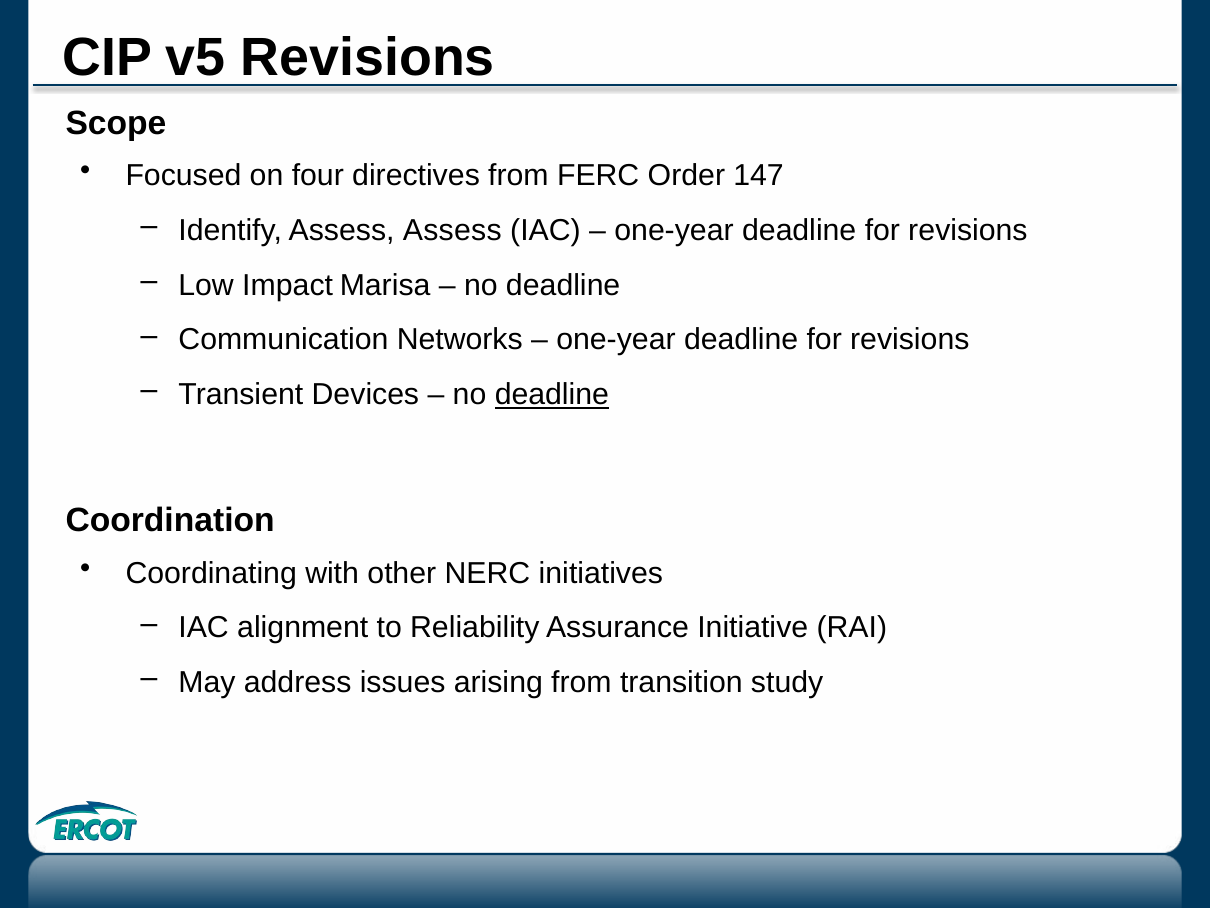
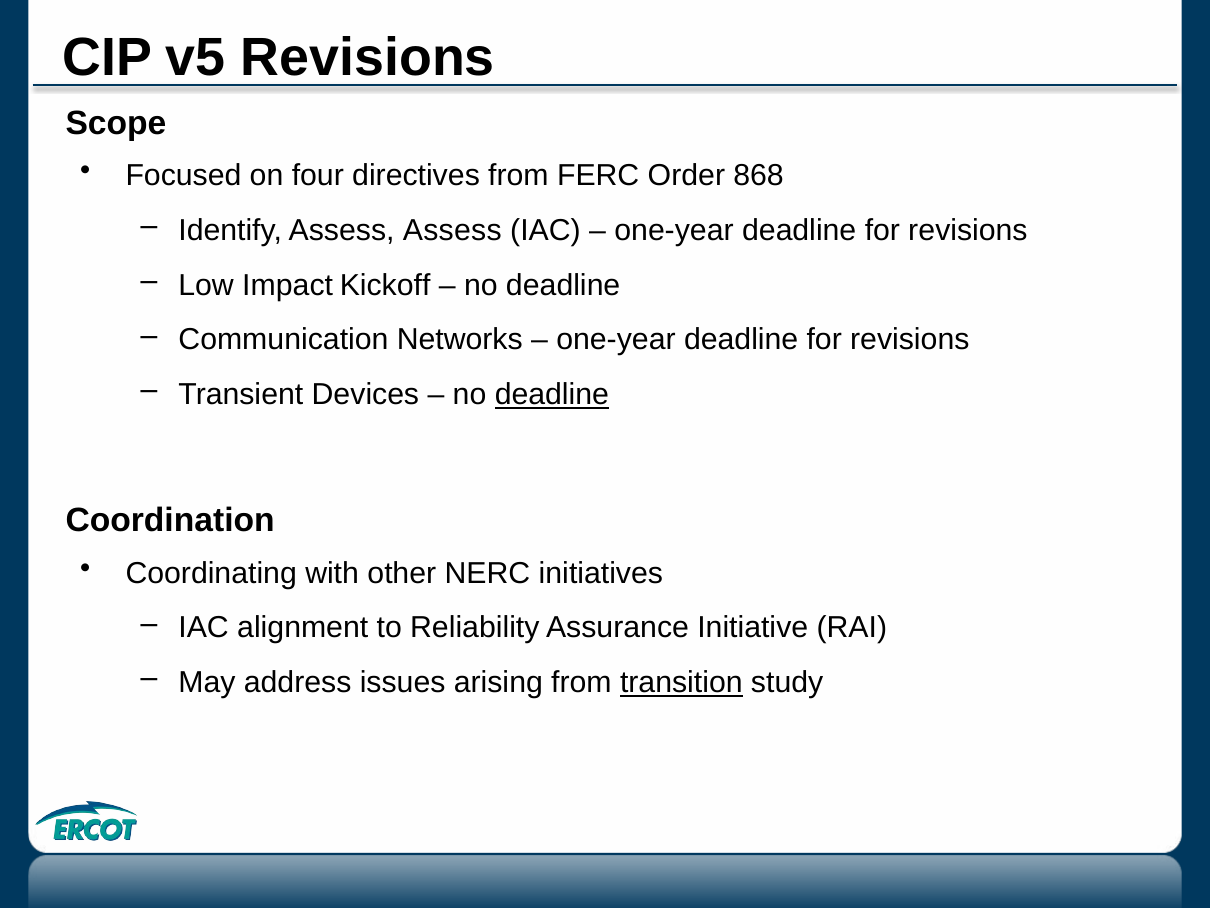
147: 147 -> 868 (759, 176)
Marisa: Marisa -> Kickoff (385, 285)
transition underline: none -> present (681, 682)
